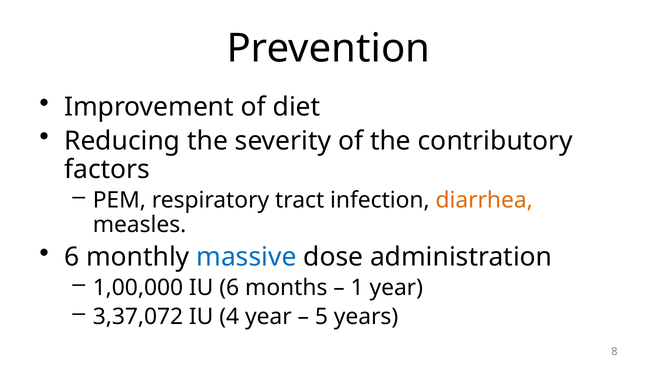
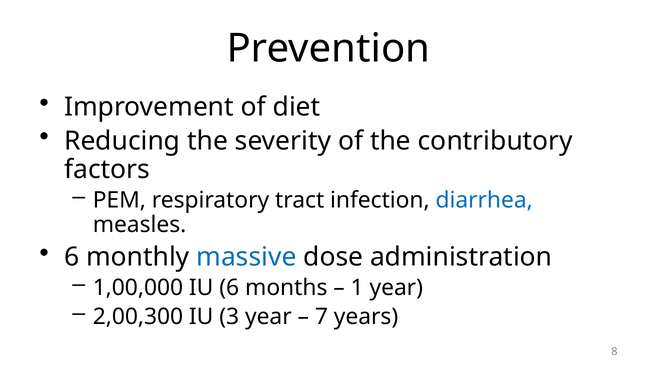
diarrhea colour: orange -> blue (484, 200)
3,37,072: 3,37,072 -> 2,00,300 (138, 317)
4: 4 -> 3 (229, 317)
5: 5 -> 7 (321, 317)
